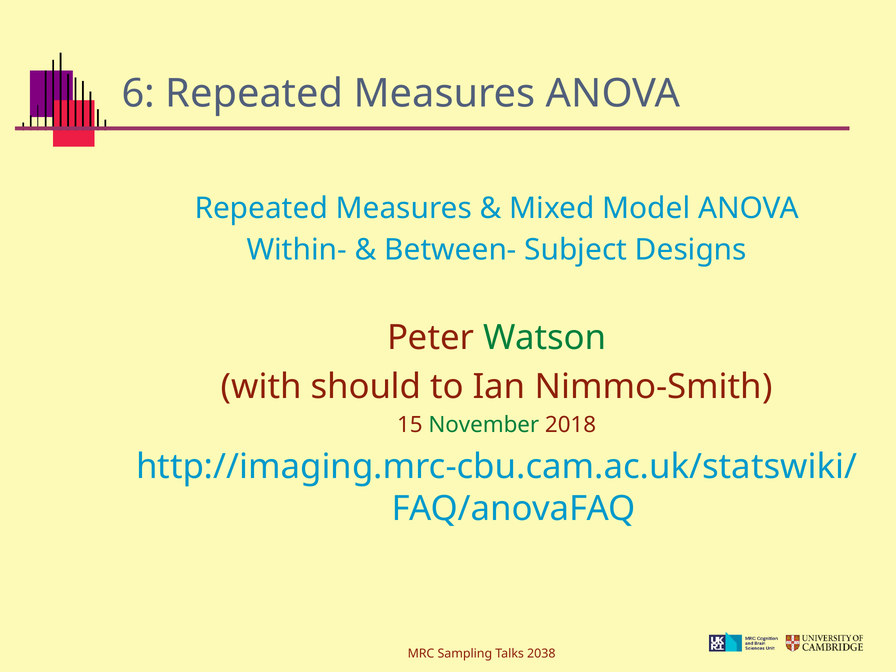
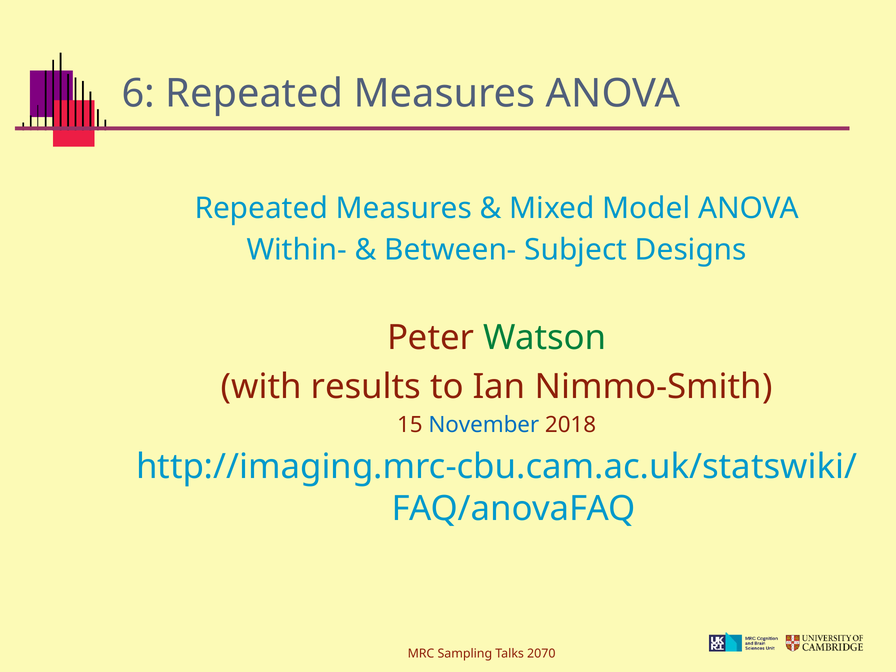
should: should -> results (366, 387)
November colour: green -> blue (484, 425)
2038: 2038 -> 2070 (541, 653)
